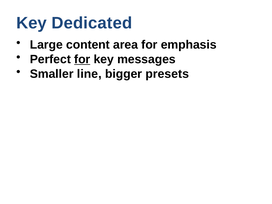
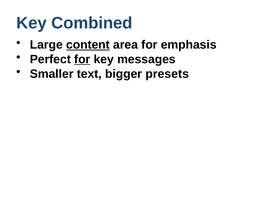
Dedicated: Dedicated -> Combined (92, 23)
content underline: none -> present (88, 45)
line: line -> text (89, 74)
